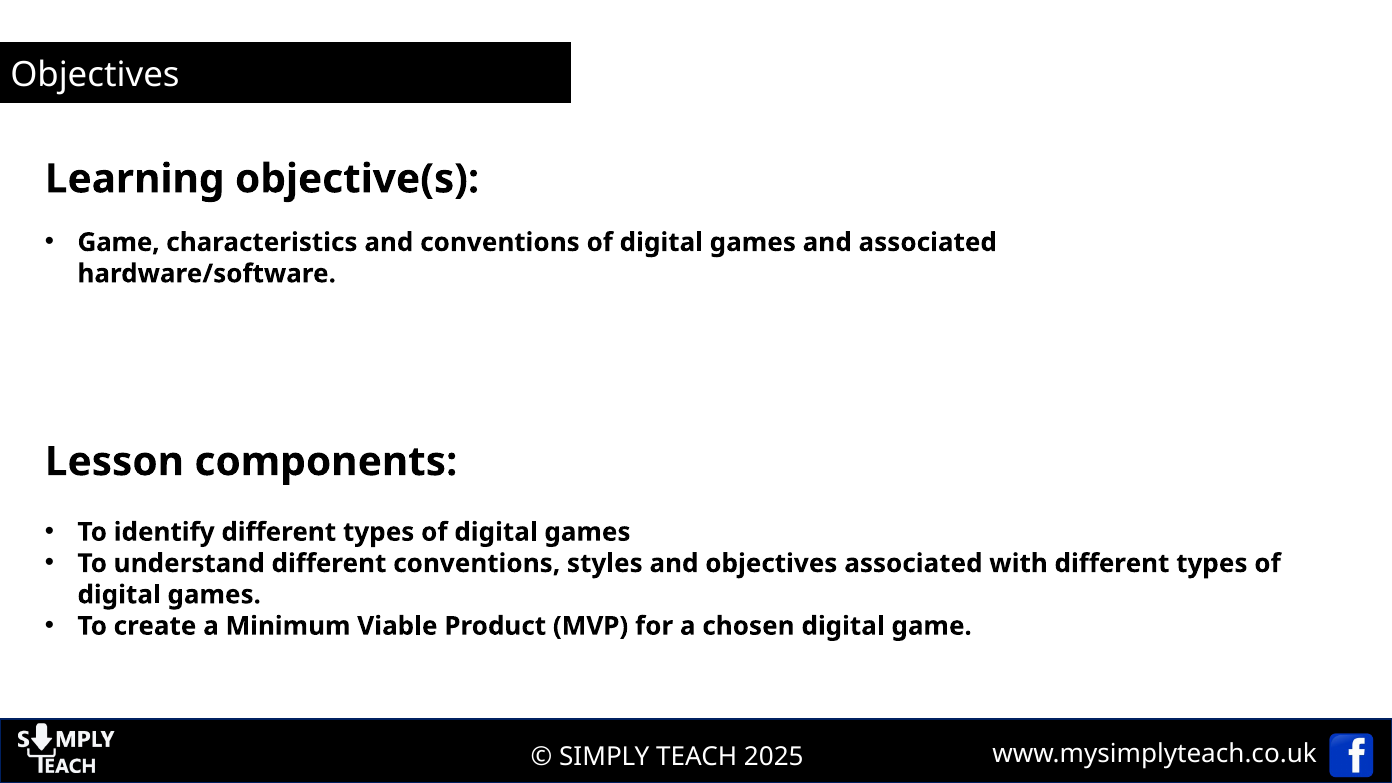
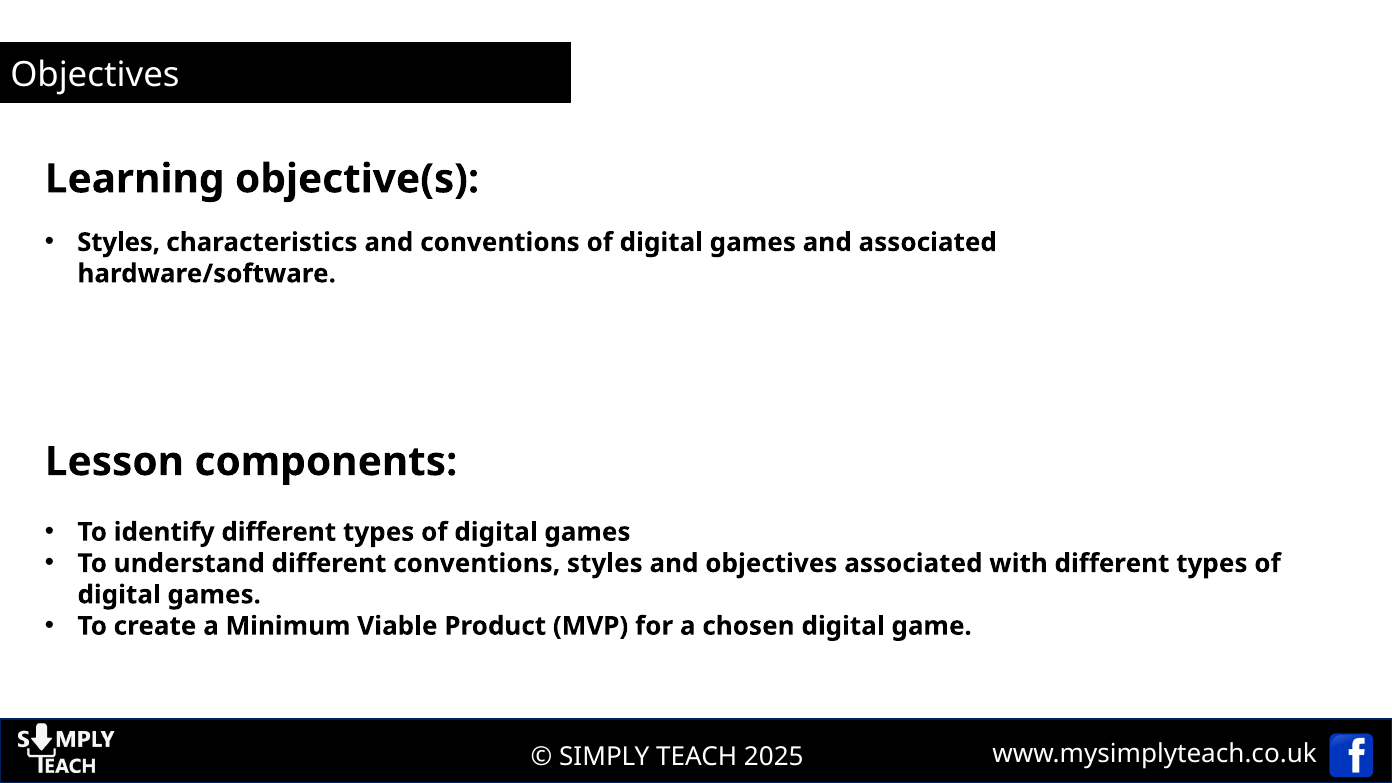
Game: Game -> Styles (119, 242)
